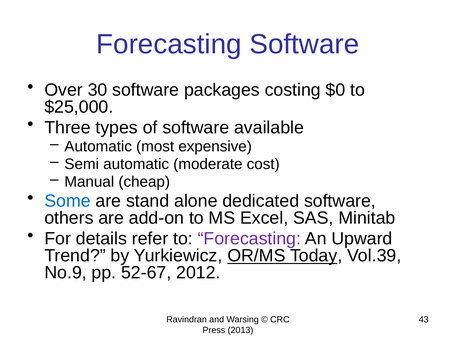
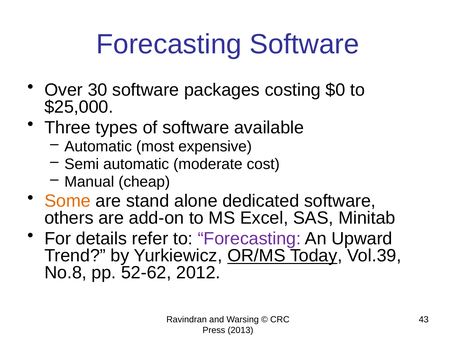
Some colour: blue -> orange (68, 201)
No.9: No.9 -> No.8 (66, 273)
52-67: 52-67 -> 52-62 (146, 273)
